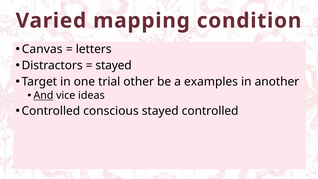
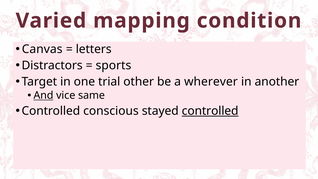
stayed: stayed -> sports (113, 65)
examples: examples -> wherever (211, 82)
ideas: ideas -> same (91, 95)
controlled underline: none -> present (210, 111)
